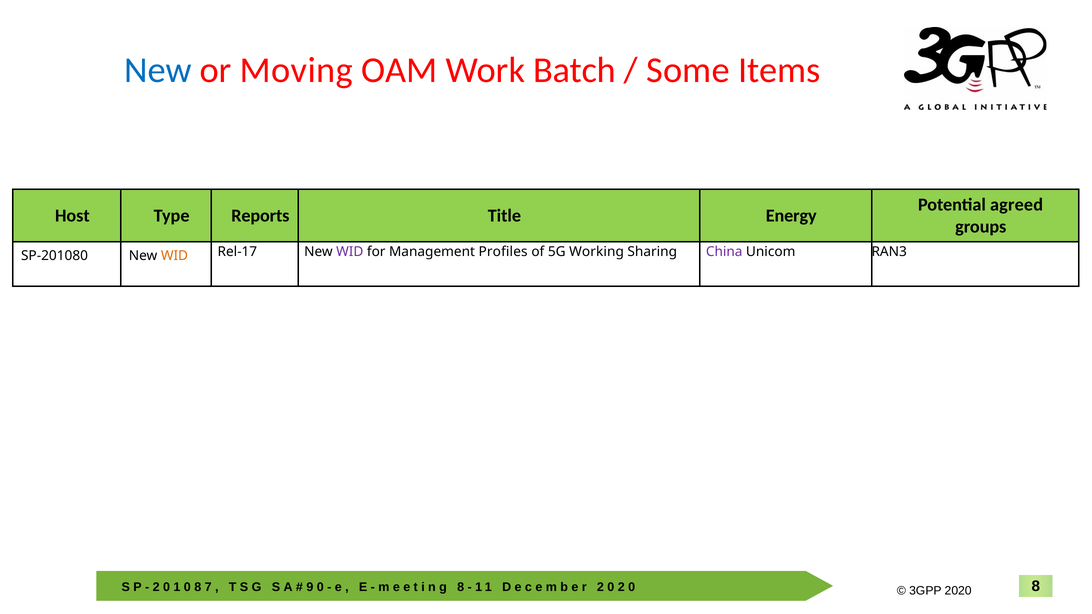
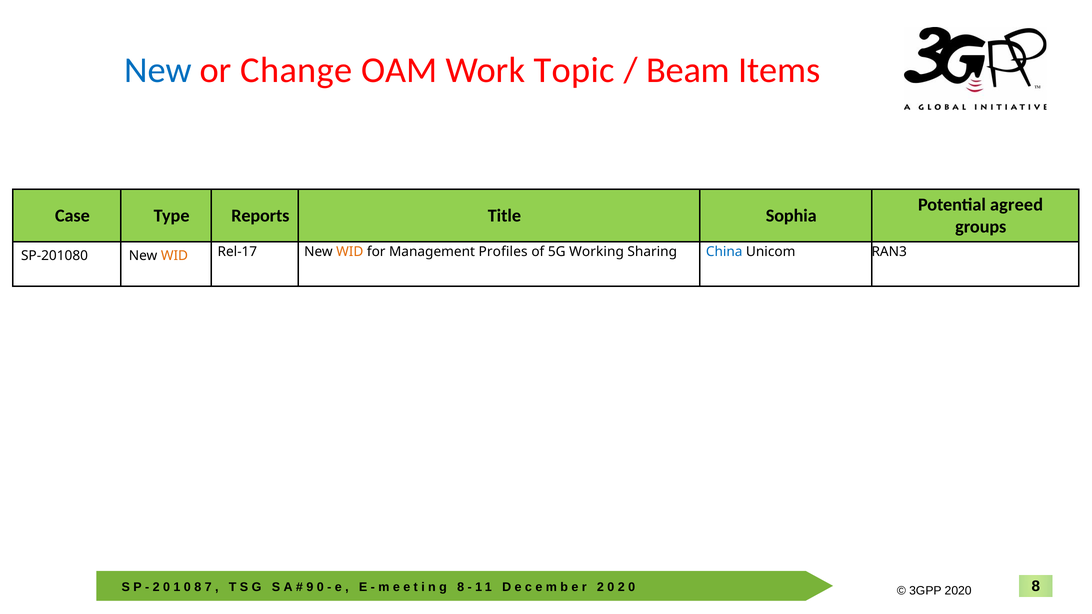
Moving: Moving -> Change (296, 70)
Batch: Batch -> Topic (574, 70)
Some: Some -> Beam (688, 70)
Host: Host -> Case (72, 216)
Energy: Energy -> Sophia (791, 216)
WID colour: purple -> orange (350, 252)
China colour: purple -> blue (724, 252)
